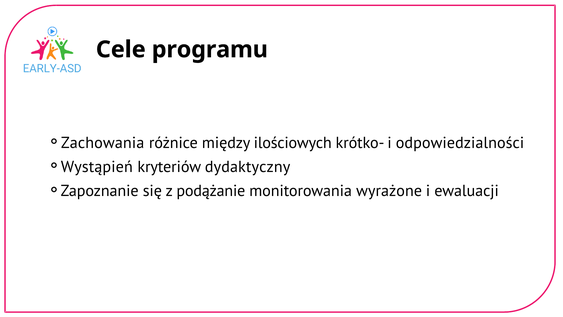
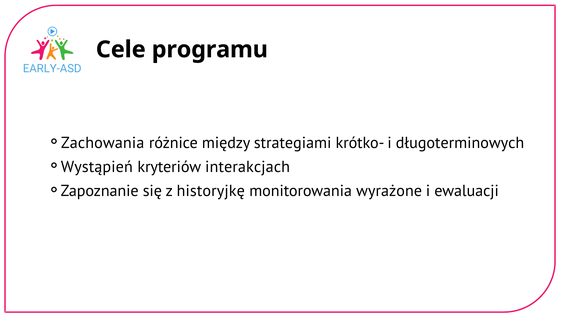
ilościowych: ilościowych -> strategiami (293, 143)
odpowiedzialności: odpowiedzialności -> długoterminowych (460, 143)
dydaktyczny: dydaktyczny -> interakcjach (248, 167)
podążanie: podążanie -> historyjkę (211, 191)
